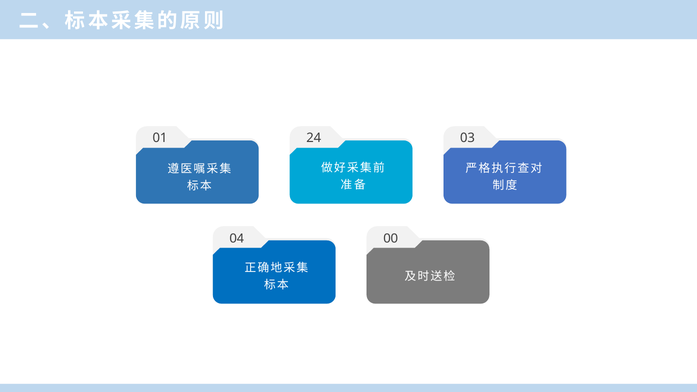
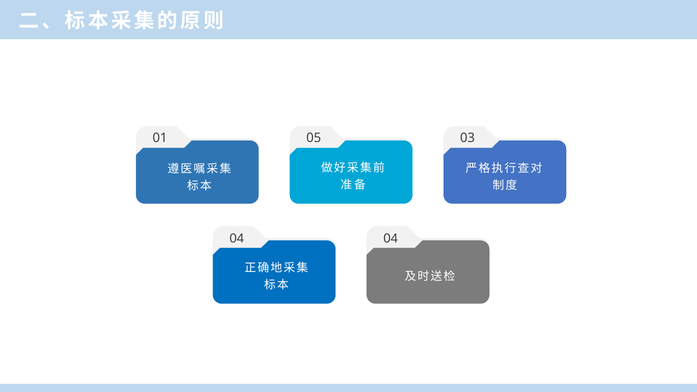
24: 24 -> 05 (314, 138)
04 00: 00 -> 04 (391, 239)
